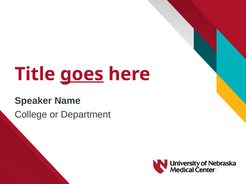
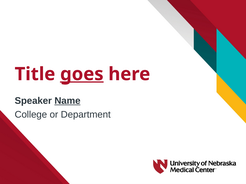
Name underline: none -> present (67, 101)
